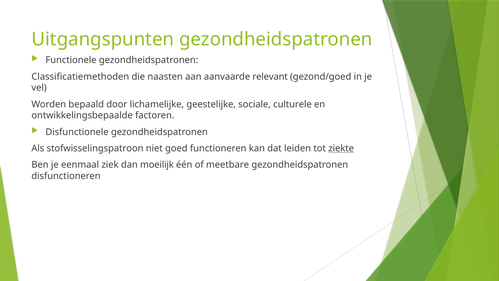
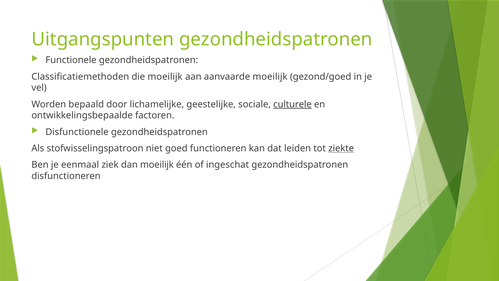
die naasten: naasten -> moeilijk (165, 77)
aanvaarde relevant: relevant -> moeilijk (270, 77)
culturele underline: none -> present (292, 104)
meetbare: meetbare -> ingeschat (228, 165)
